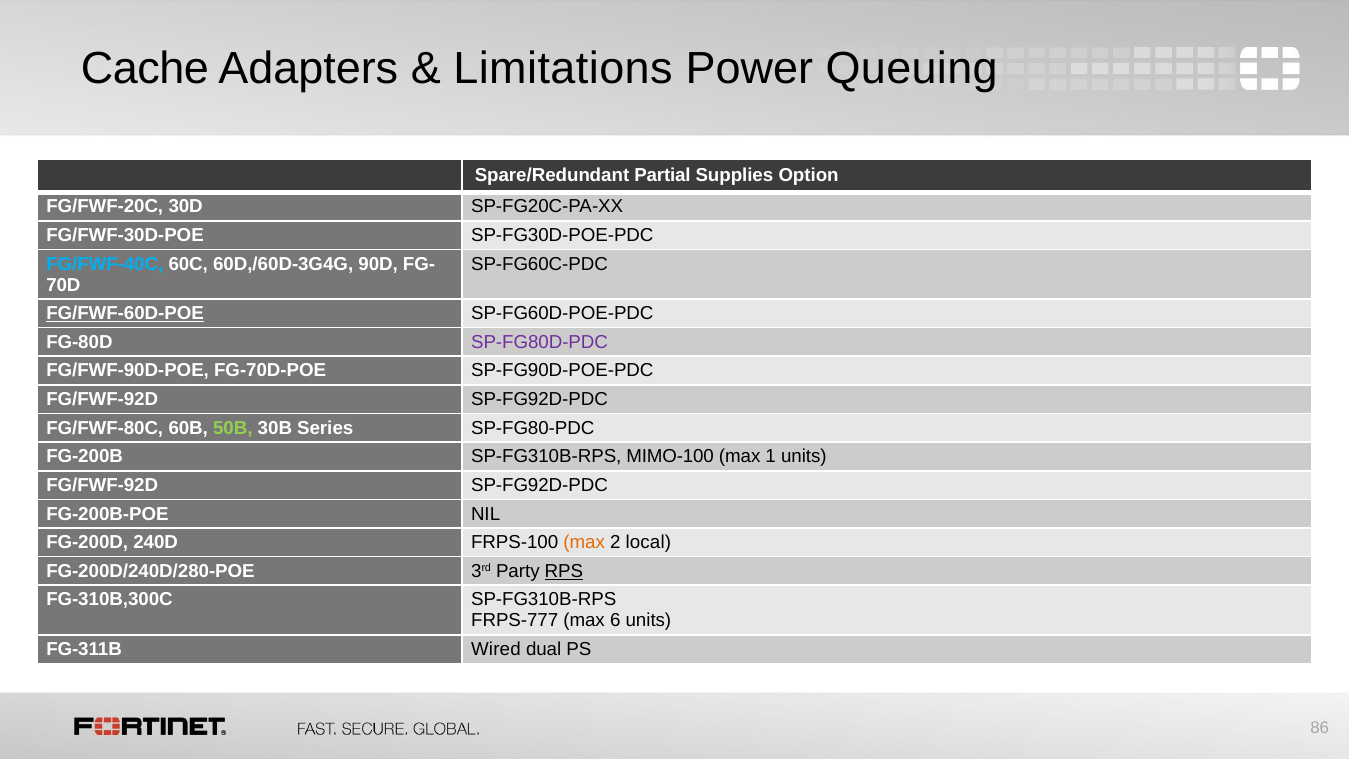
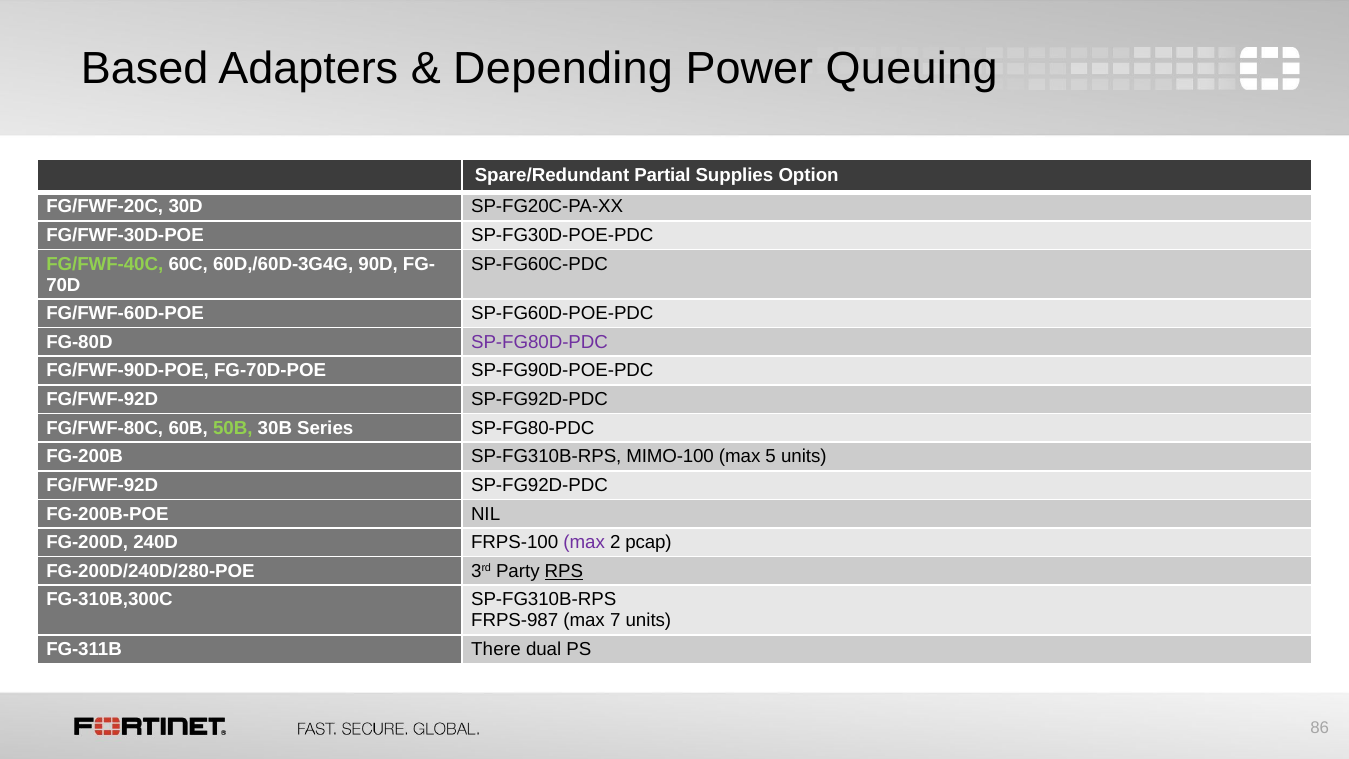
Cache: Cache -> Based (145, 69)
Limitations: Limitations -> Depending (563, 69)
FG/FWF-40C colour: light blue -> light green (105, 264)
FG/FWF-60D-POE underline: present -> none (125, 313)
1: 1 -> 5 (771, 457)
max colour: orange -> purple (584, 542)
local: local -> pcap (648, 542)
FRPS-777: FRPS-777 -> FRPS-987 (515, 621)
6: 6 -> 7 (615, 621)
Wired: Wired -> There (496, 649)
